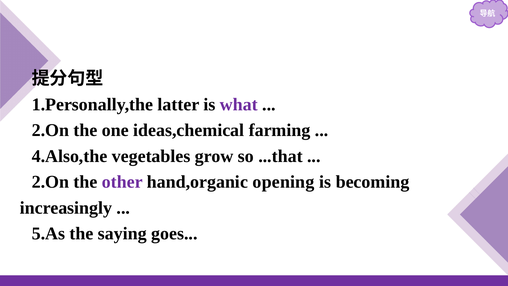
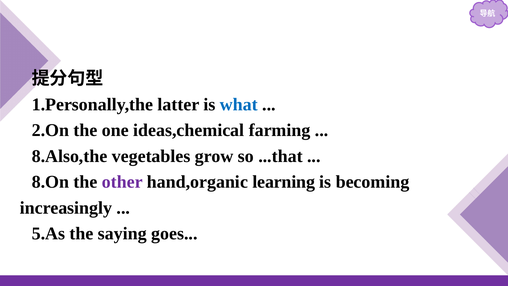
what colour: purple -> blue (239, 104)
4.Also,the: 4.Also,the -> 8.Also,the (70, 156)
2.On: 2.On -> 8.On (50, 182)
opening: opening -> learning (284, 182)
